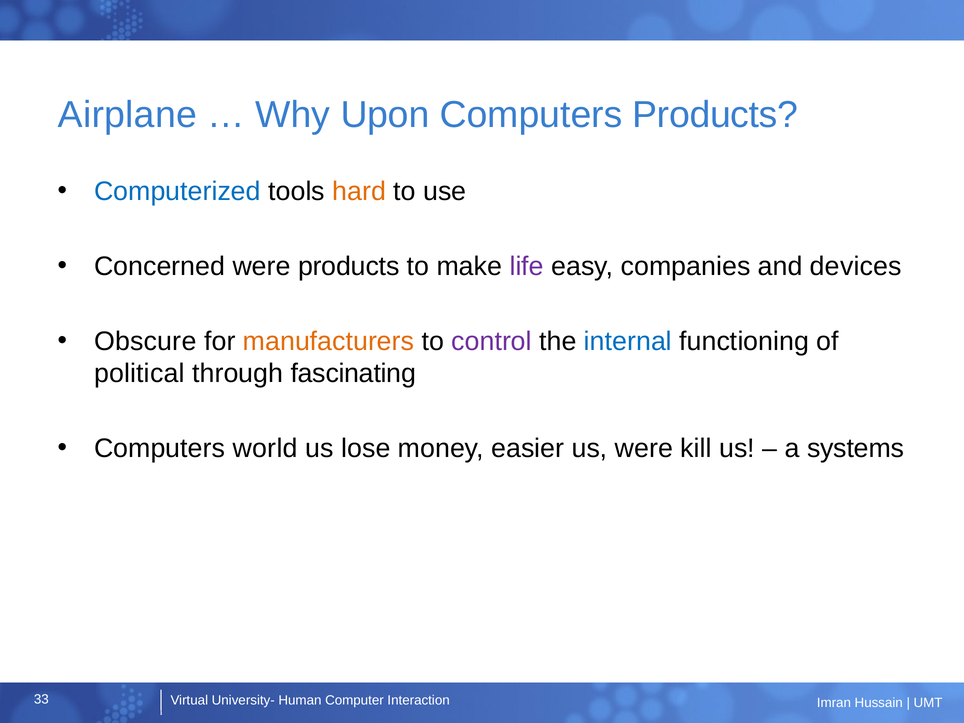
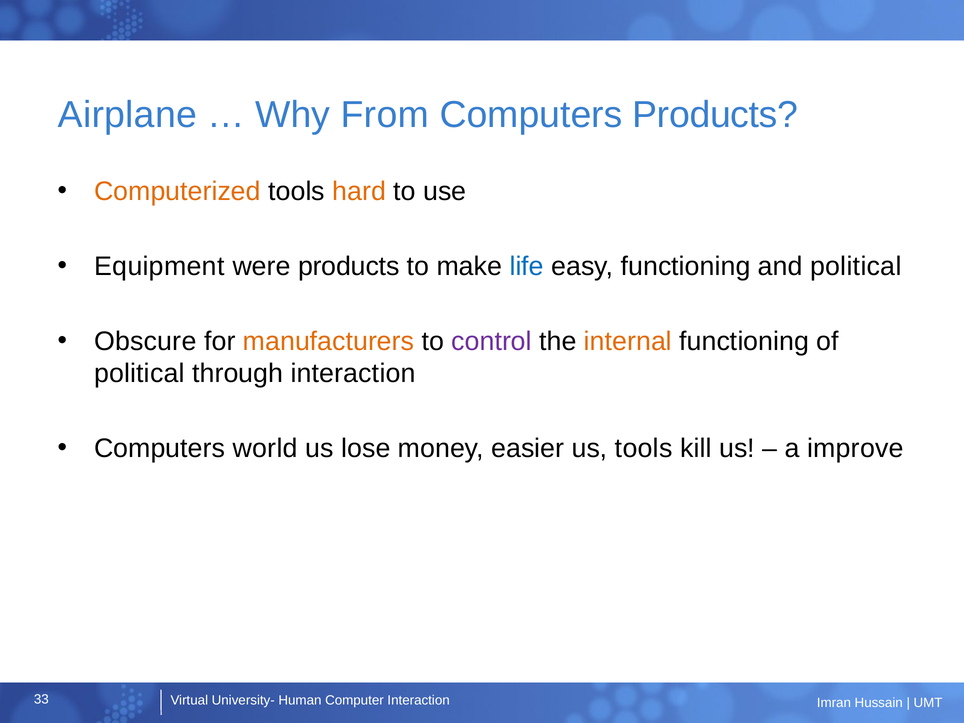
Upon: Upon -> From (385, 115)
Computerized colour: blue -> orange (177, 191)
Concerned: Concerned -> Equipment (159, 266)
life colour: purple -> blue (527, 266)
easy companies: companies -> functioning (686, 266)
and devices: devices -> political (856, 266)
internal colour: blue -> orange (628, 341)
through fascinating: fascinating -> interaction (353, 374)
us were: were -> tools (644, 449)
systems: systems -> improve (855, 449)
